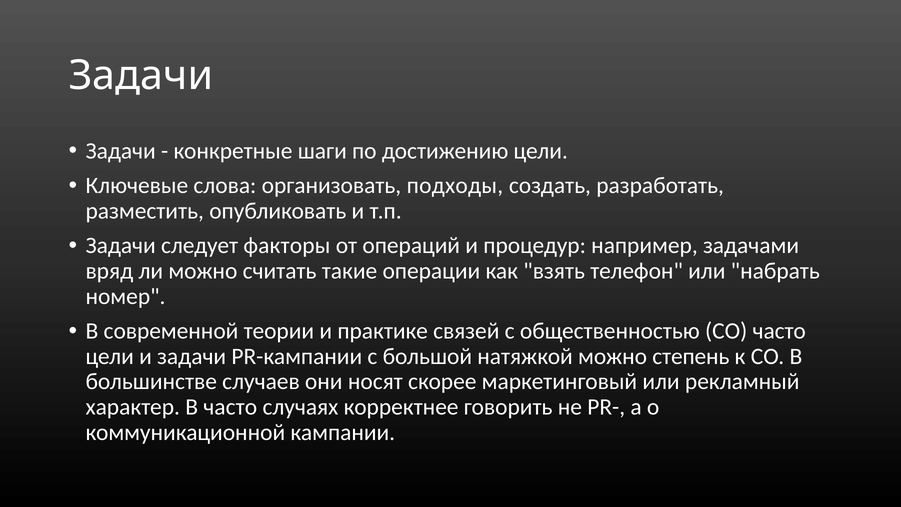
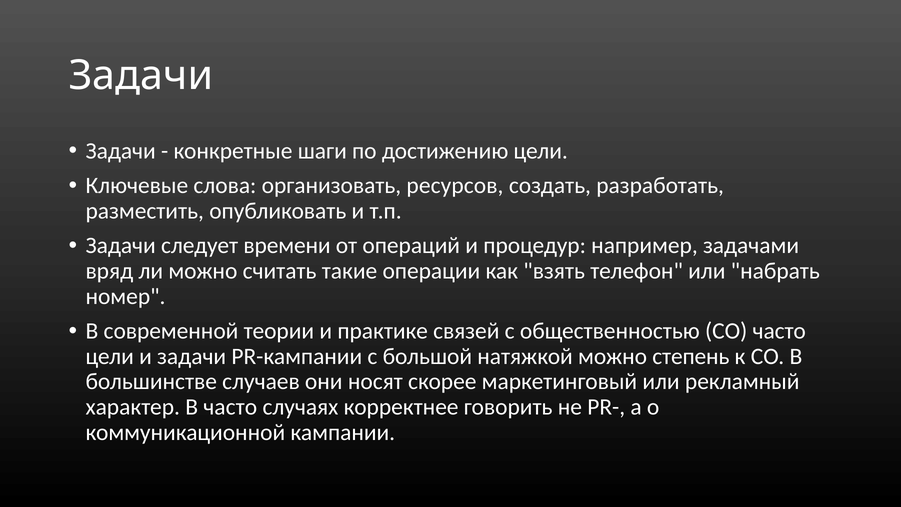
подходы: подходы -> ресурсов (455, 186)
факторы: факторы -> времени (287, 246)
